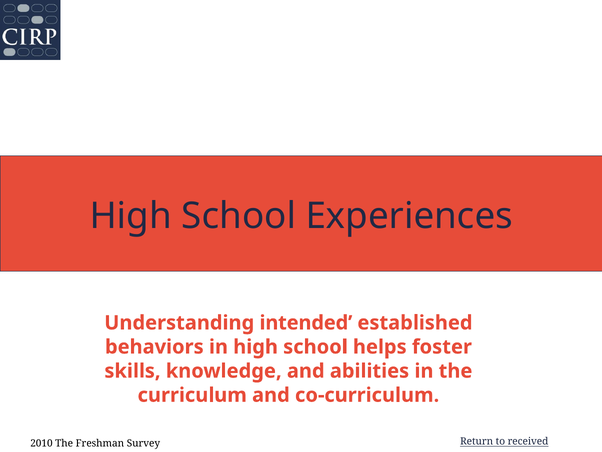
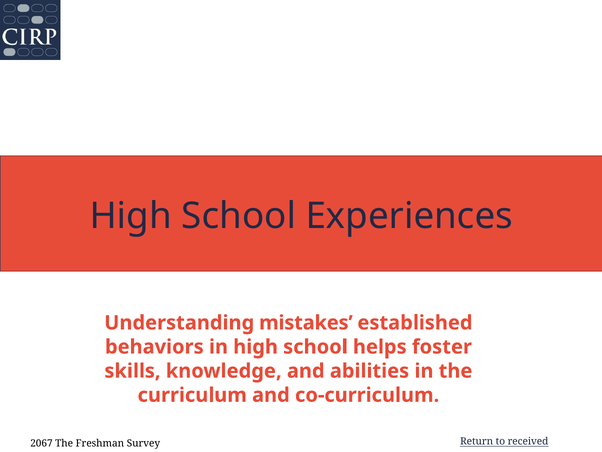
intended: intended -> mistakes (306, 322)
2010: 2010 -> 2067 (41, 443)
